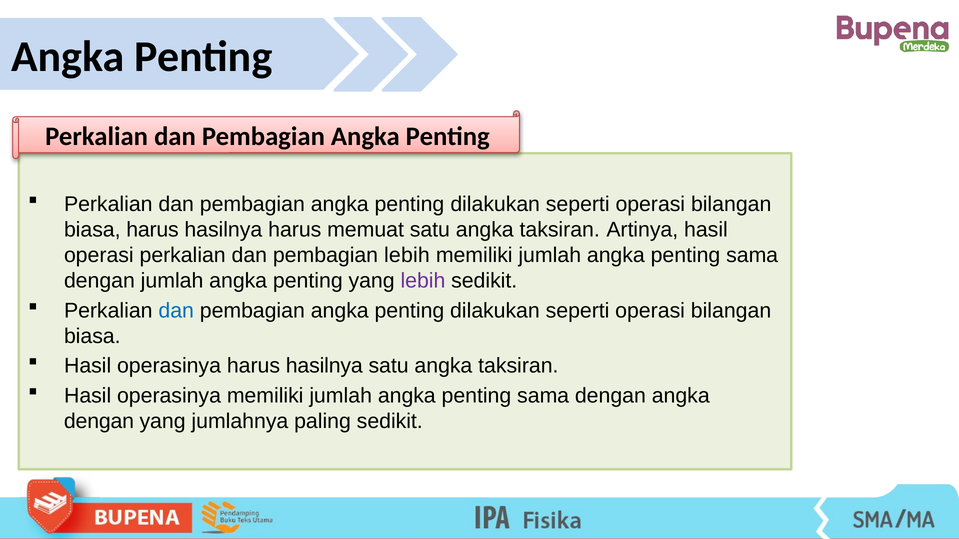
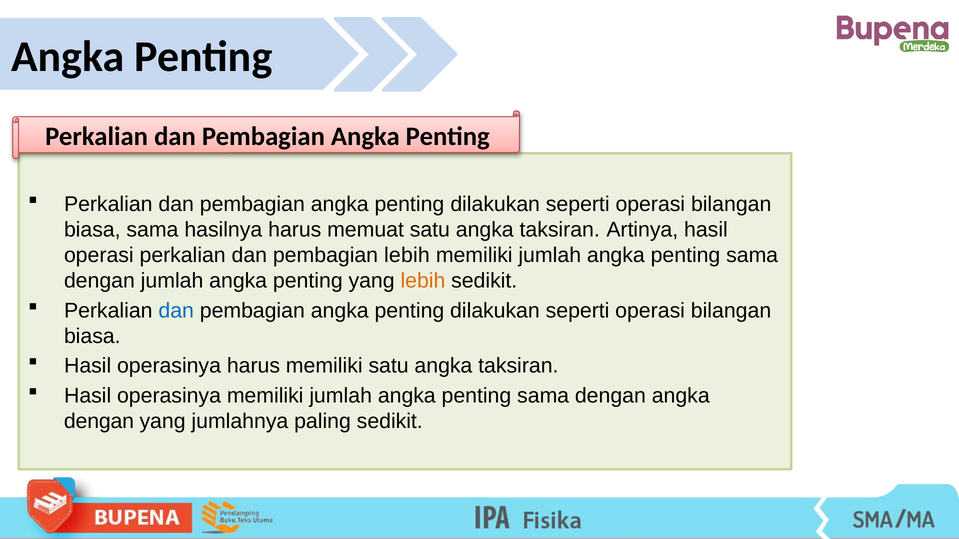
biasa harus: harus -> sama (152, 230)
lebih colour: purple -> orange (423, 281)
operasinya harus hasilnya: hasilnya -> memiliki (324, 366)
